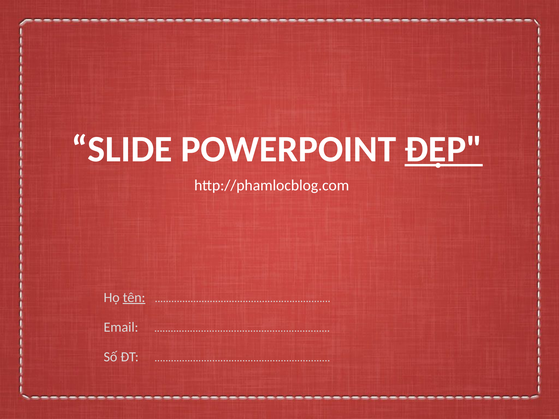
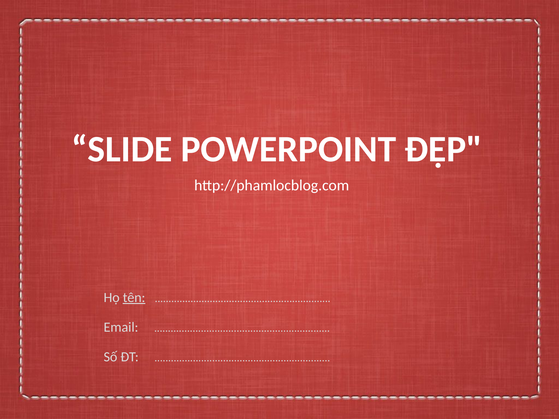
ĐẸP underline: present -> none (444, 149)
